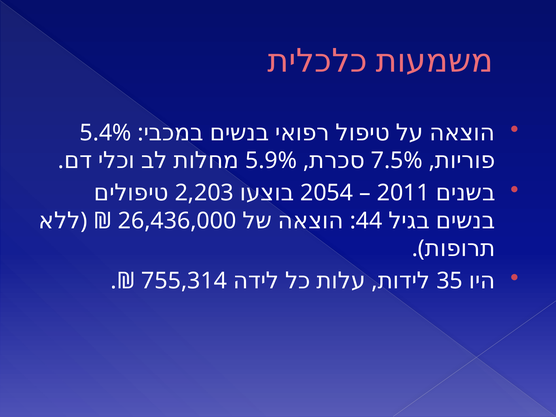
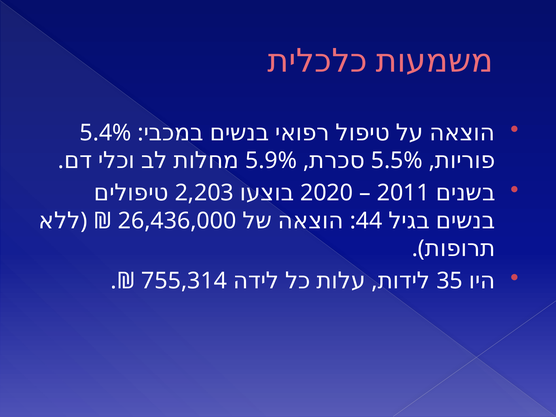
7.5%: 7.5% -> 5.5% (397, 161)
2054: 2054 -> 2020 (327, 193)
